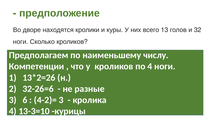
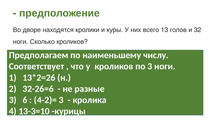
Компетенции: Компетенции -> Соответствует (37, 66)
по 4: 4 -> 3 (150, 66)
